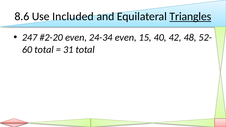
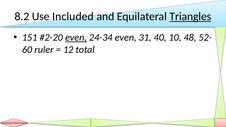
8.6: 8.6 -> 8.2 (22, 16)
247: 247 -> 151 (30, 38)
even underline: none -> present (76, 38)
15: 15 -> 31 (145, 38)
42: 42 -> 10 (175, 38)
total: total -> ruler (44, 50)
31: 31 -> 12 (68, 50)
